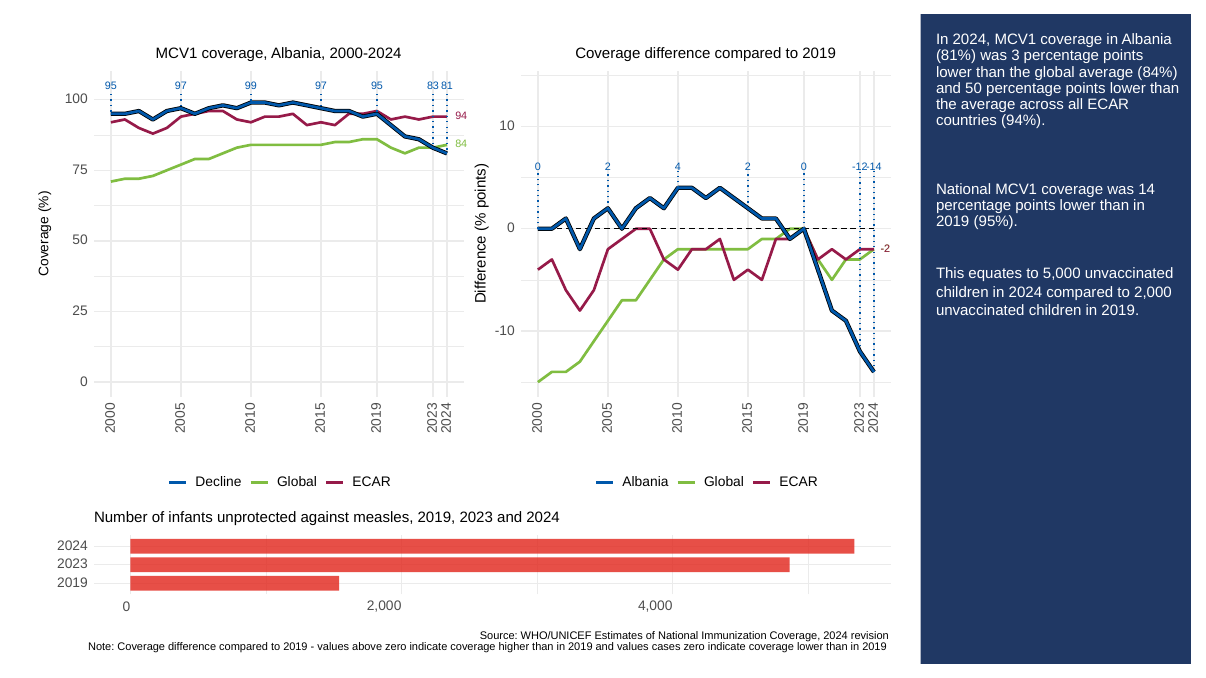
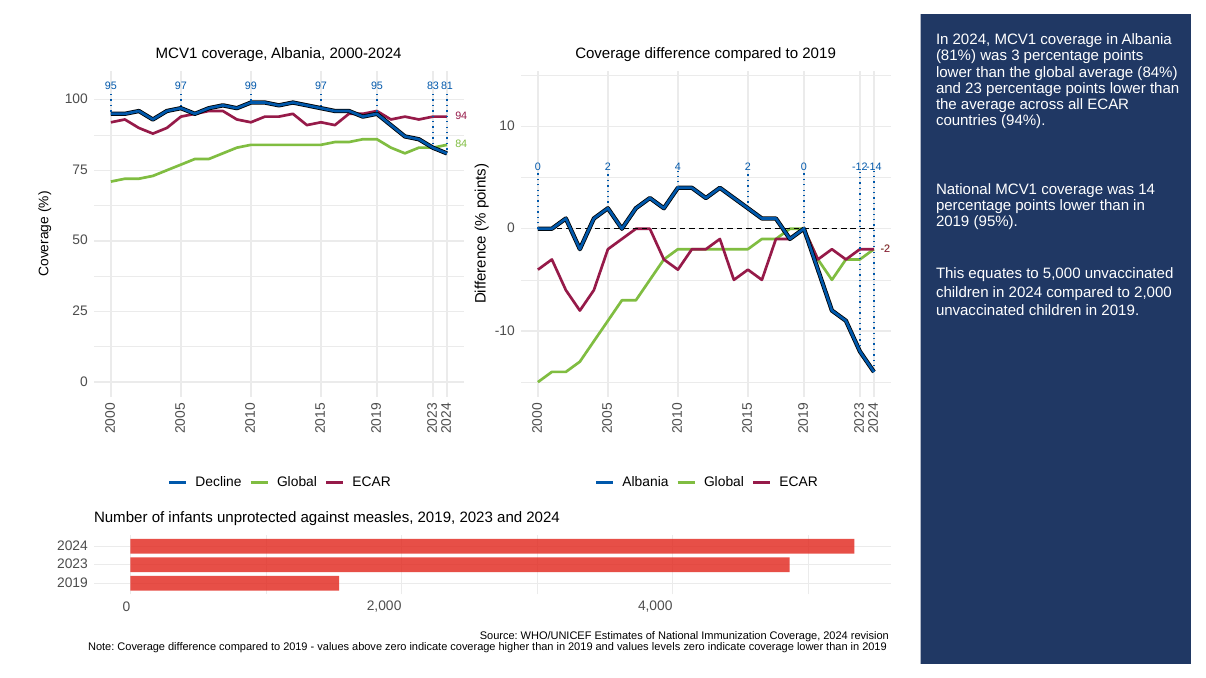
and 50: 50 -> 23 (974, 88)
cases: cases -> levels (666, 648)
